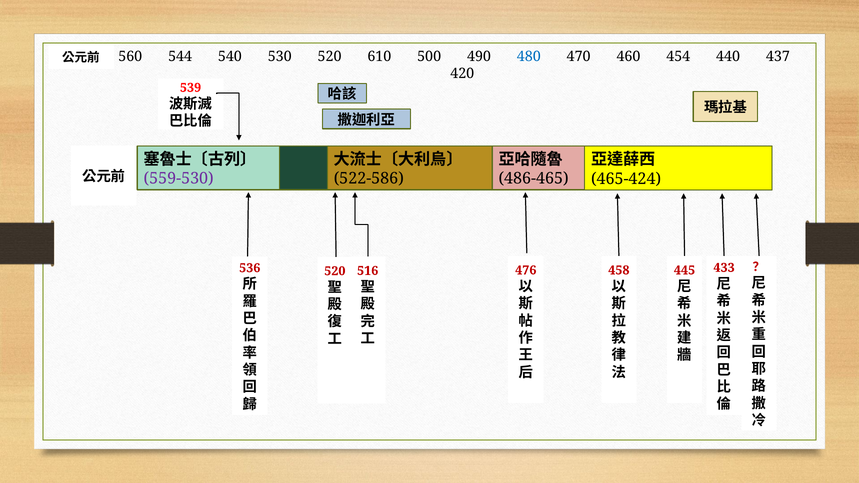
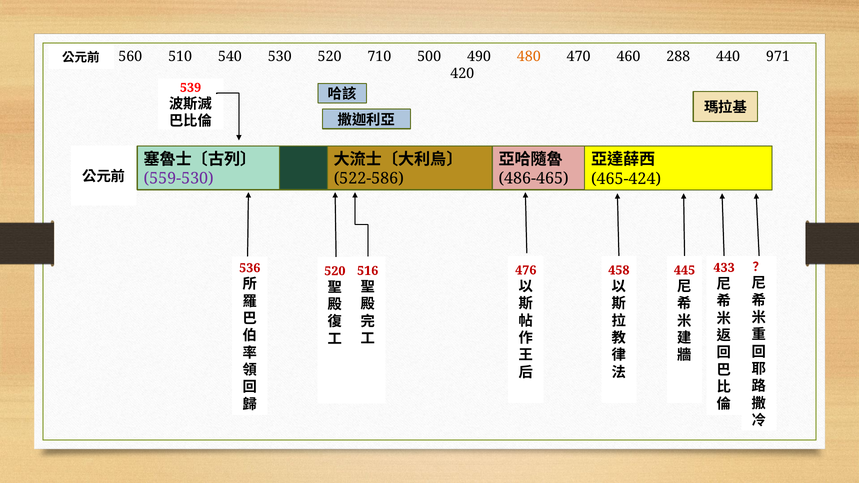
544: 544 -> 510 (180, 57)
610: 610 -> 710 (379, 57)
480 colour: blue -> orange (529, 57)
454: 454 -> 288 (678, 57)
437: 437 -> 971 (778, 57)
